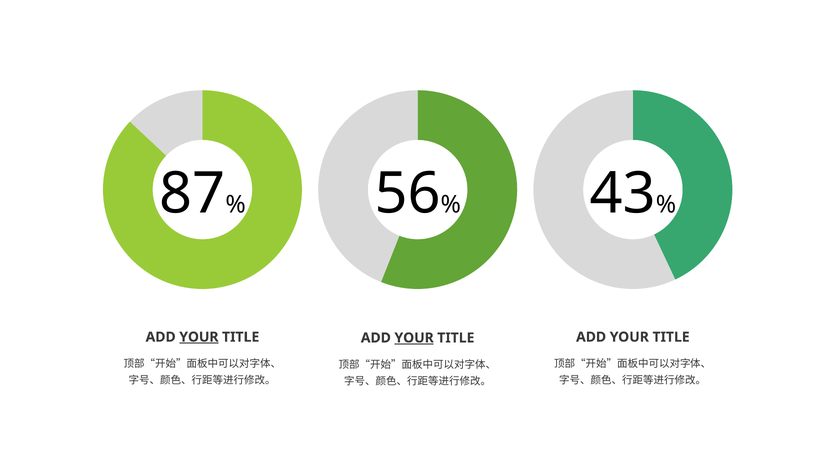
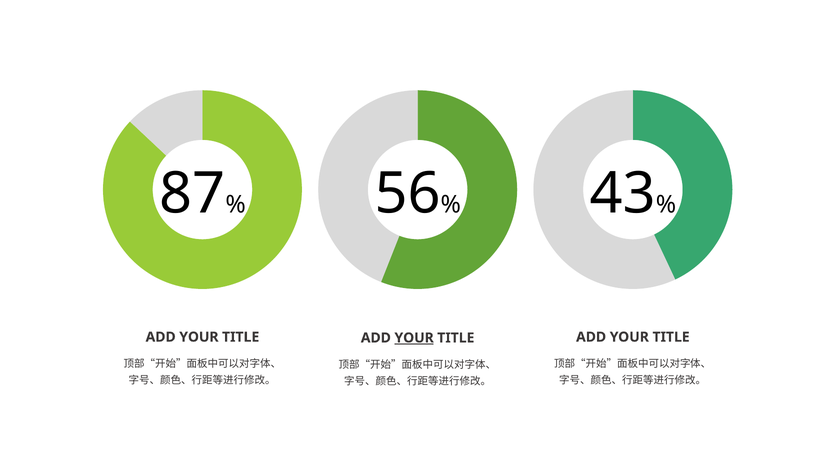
YOUR underline: present -> none (199, 337)
